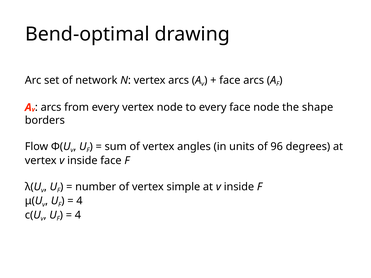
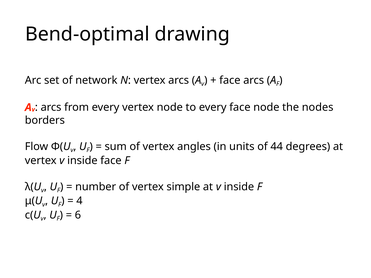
shape: shape -> nodes (318, 107)
96: 96 -> 44 (277, 147)
4: 4 -> 6 (78, 215)
